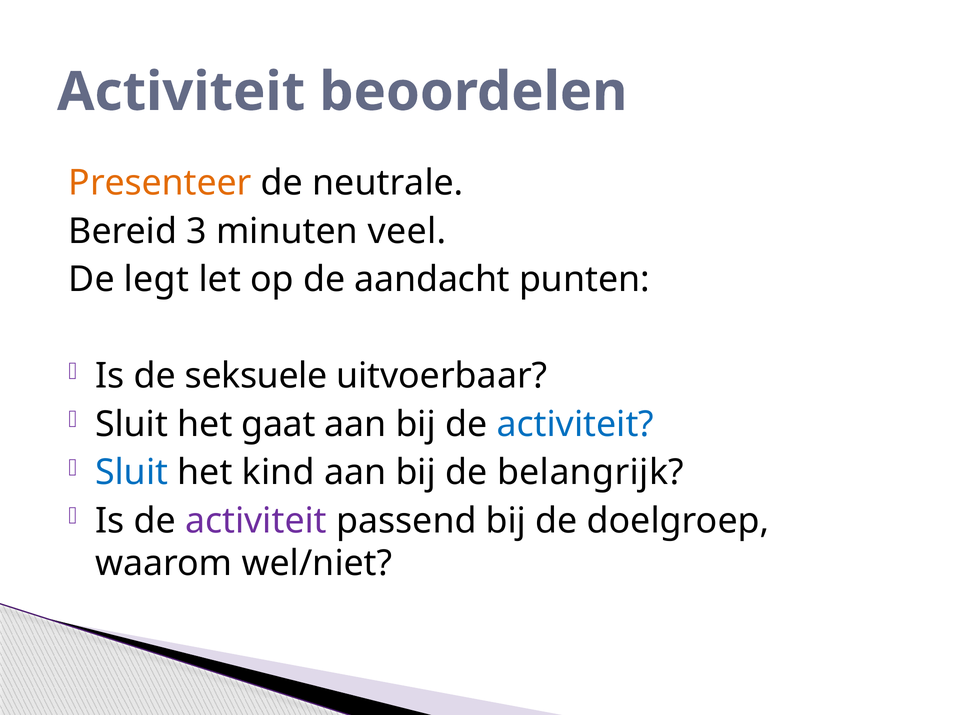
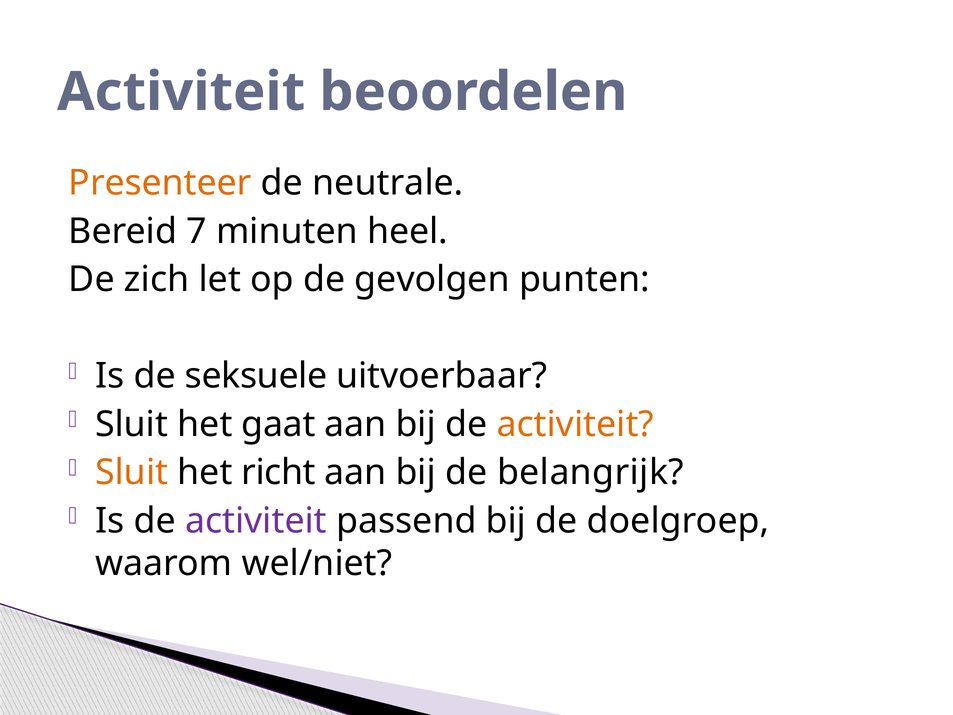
3: 3 -> 7 (197, 231)
veel: veel -> heel (407, 231)
legt: legt -> zich (157, 279)
aandacht: aandacht -> gevolgen (432, 279)
activiteit colour: blue -> orange (575, 424)
Sluit colour: blue -> orange (132, 472)
kind: kind -> richt (278, 472)
